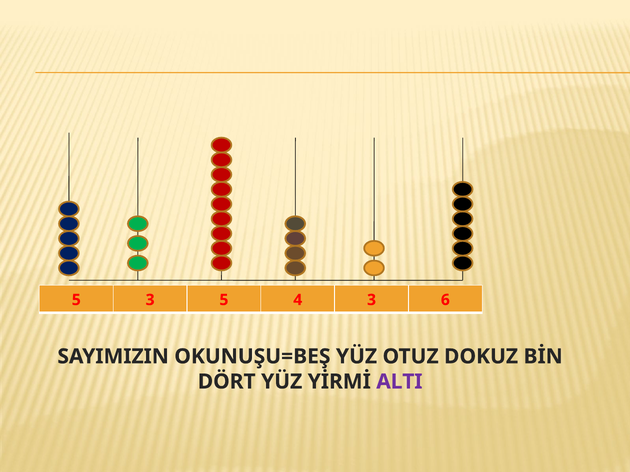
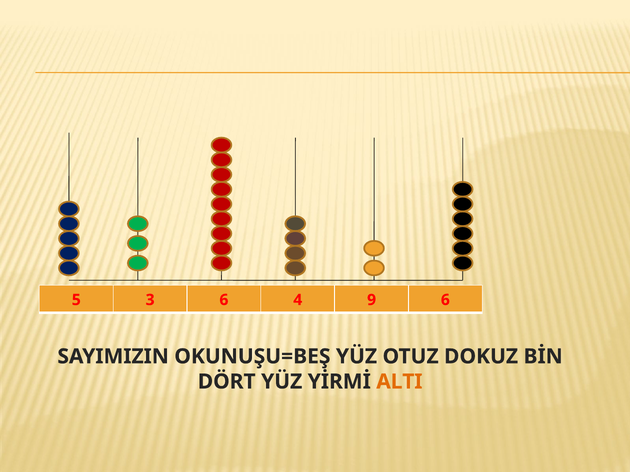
3 5: 5 -> 6 (224, 300)
4 3: 3 -> 9 (372, 300)
ALTI colour: purple -> orange (399, 382)
